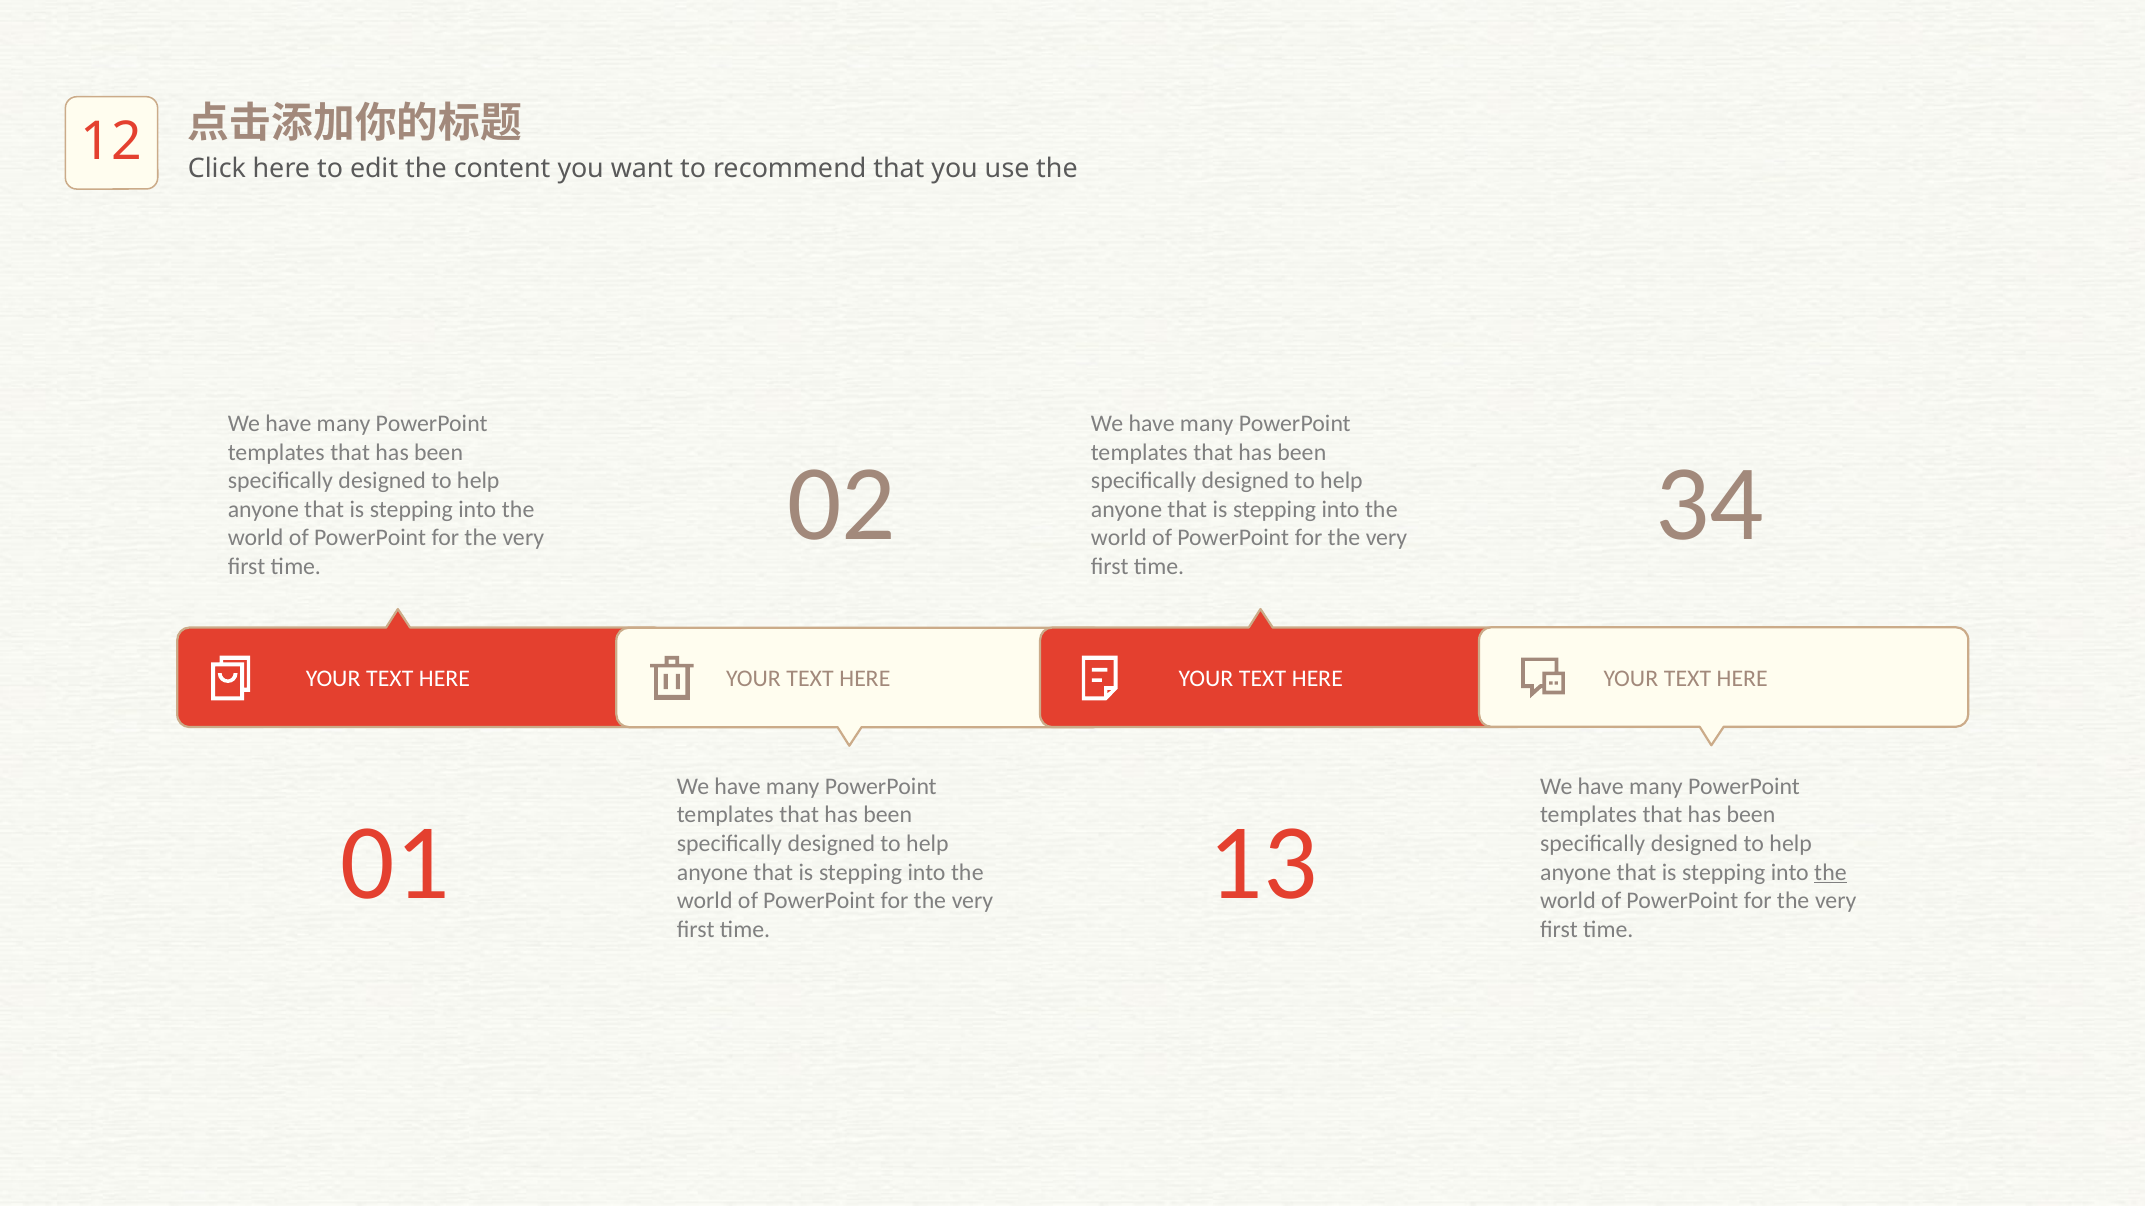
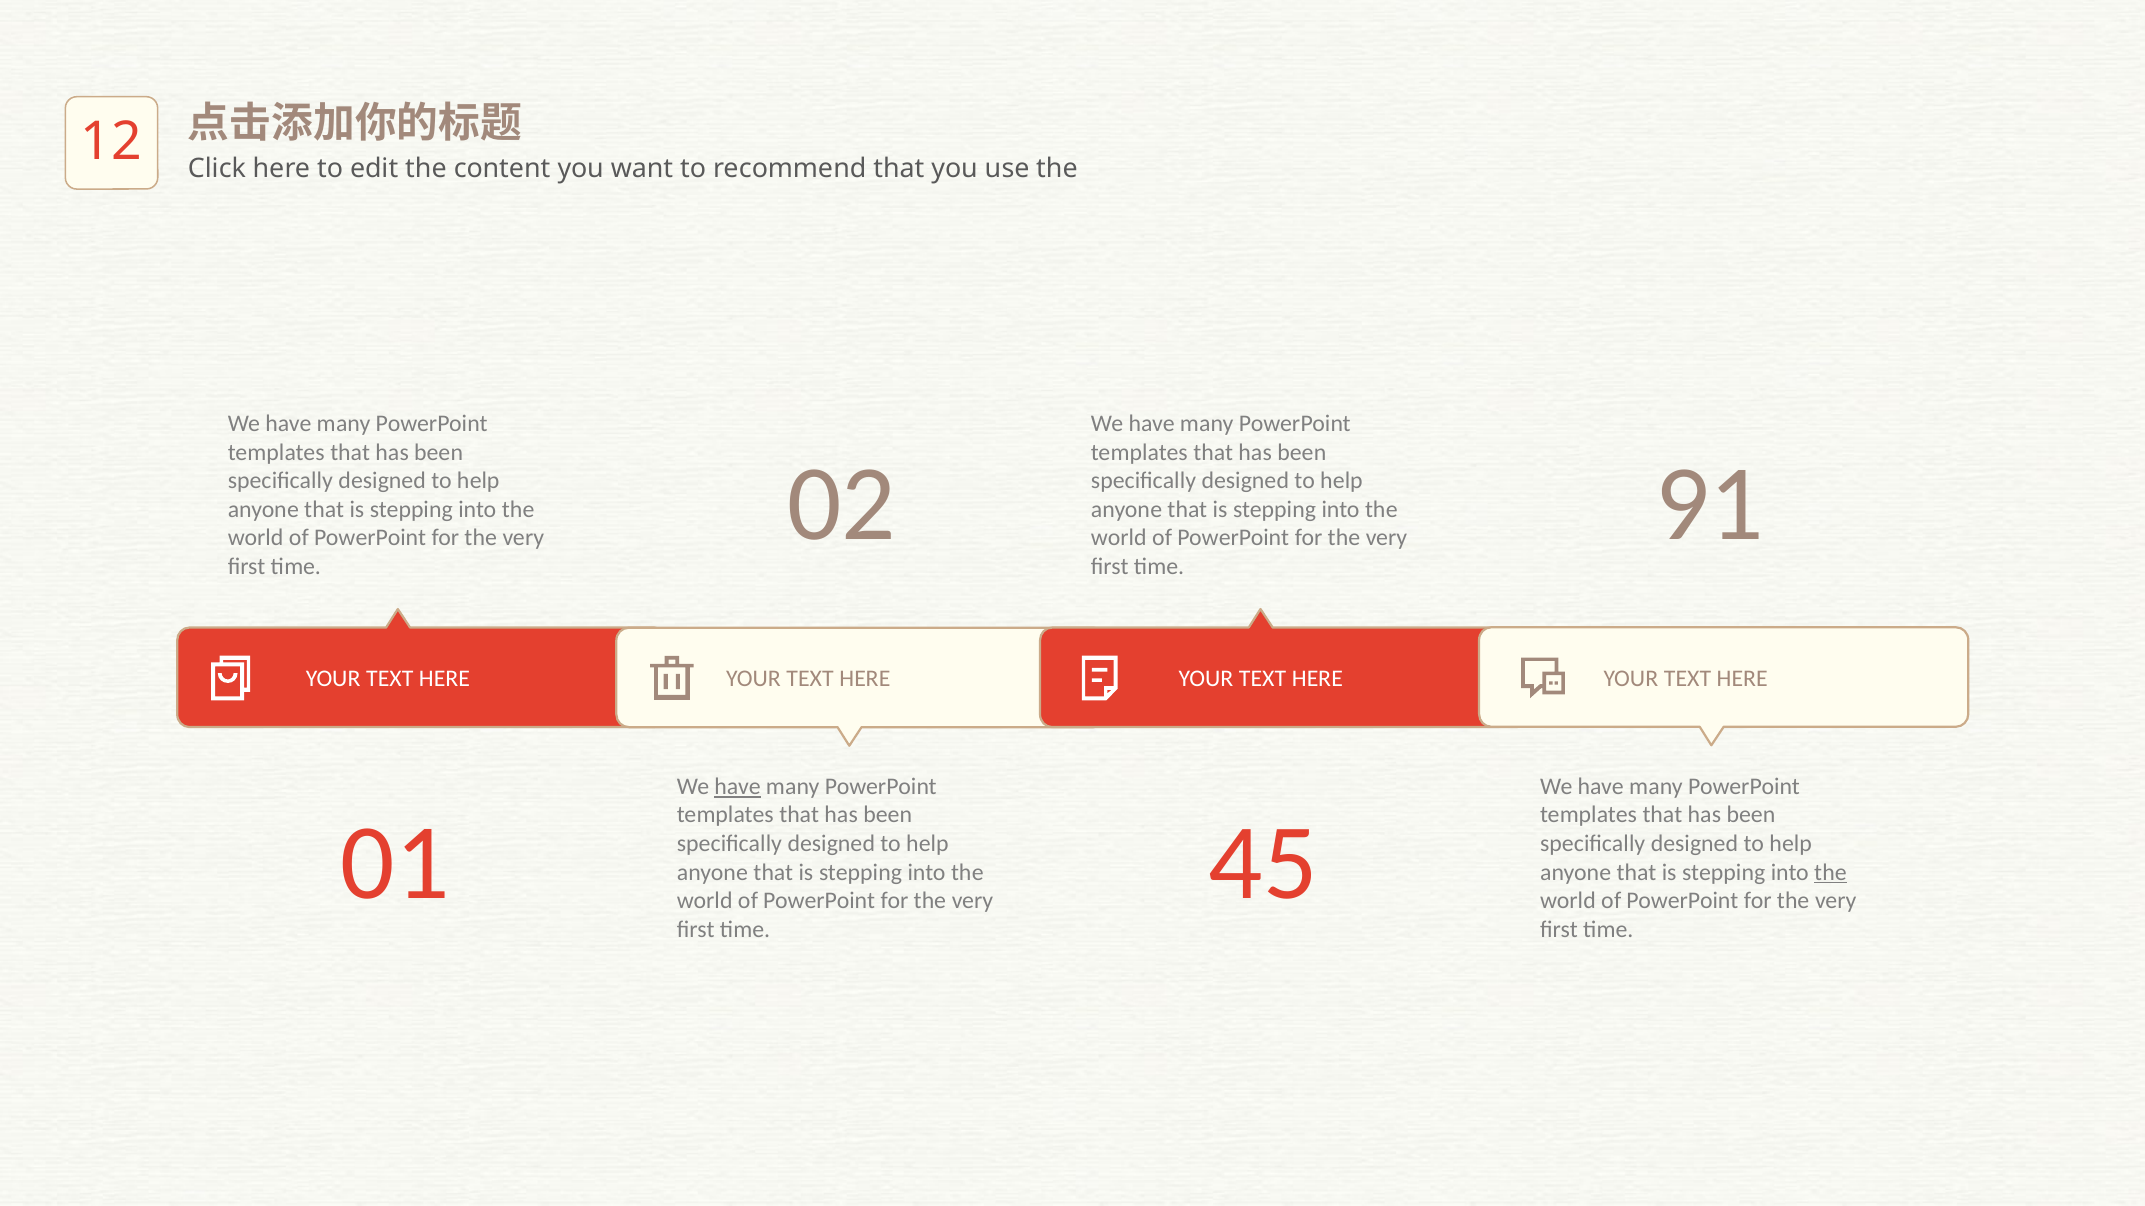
34: 34 -> 91 (1710, 504)
have underline: none -> present (738, 787)
13: 13 -> 45 (1263, 864)
